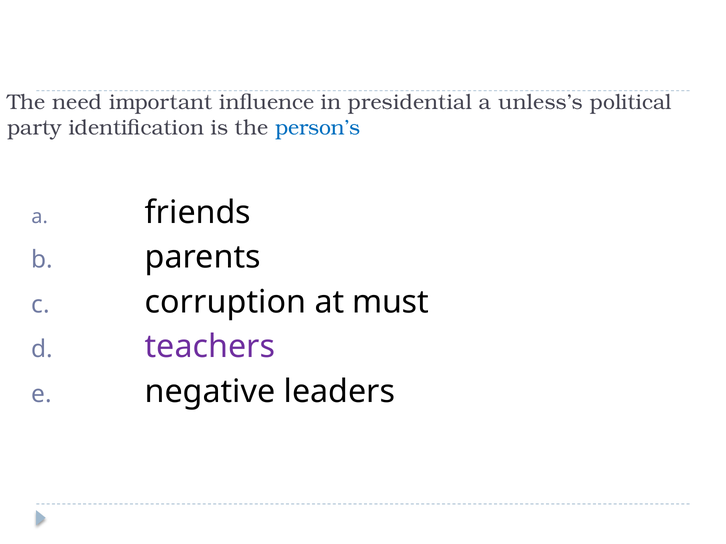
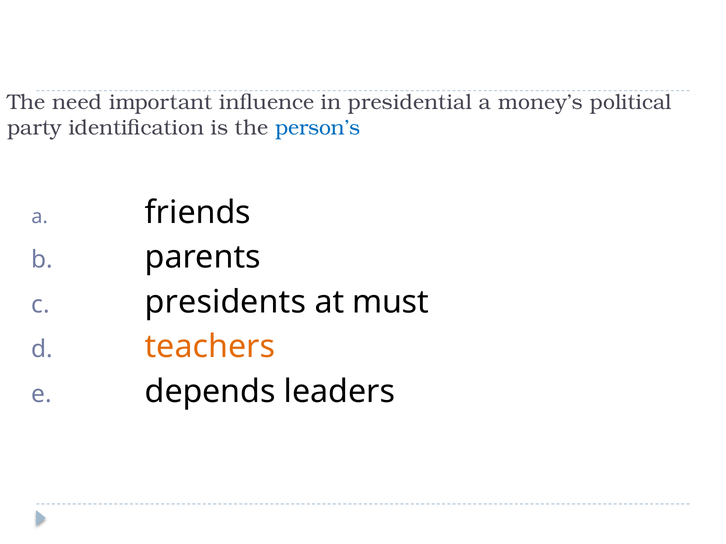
unless’s: unless’s -> money’s (541, 102)
corruption: corruption -> presidents (225, 302)
teachers colour: purple -> orange (210, 347)
negative: negative -> depends (210, 392)
